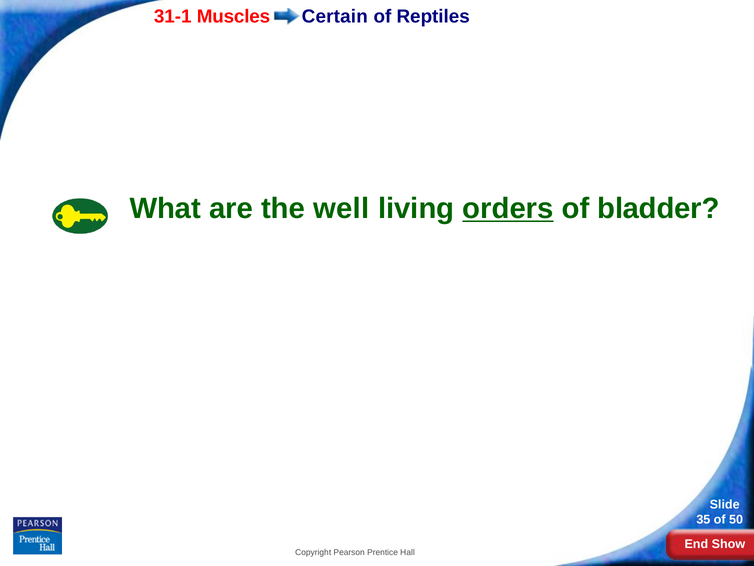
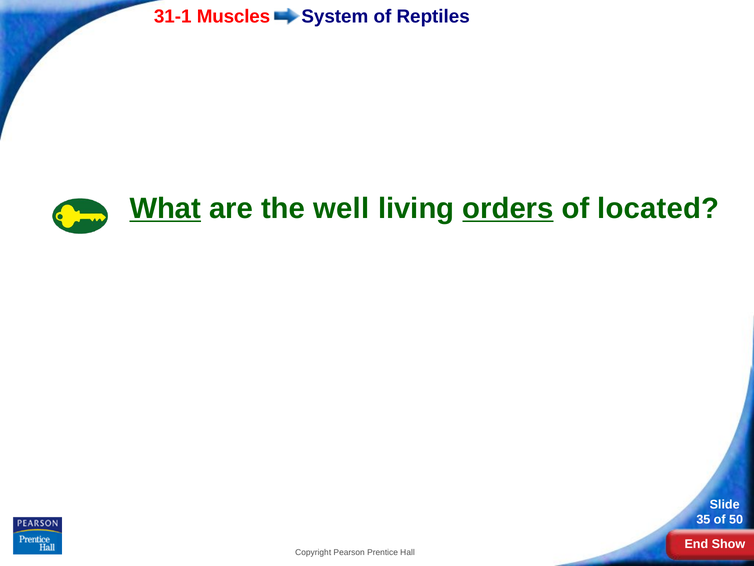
Certain: Certain -> System (335, 16)
What underline: none -> present (165, 208)
bladder: bladder -> located (658, 208)
